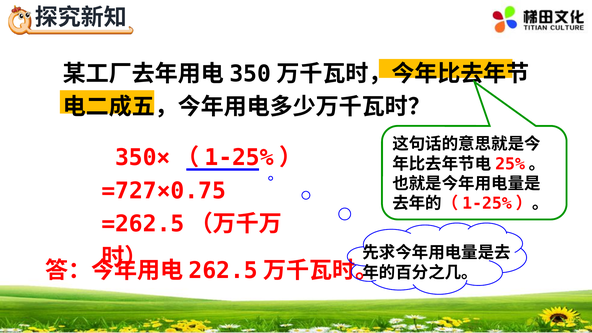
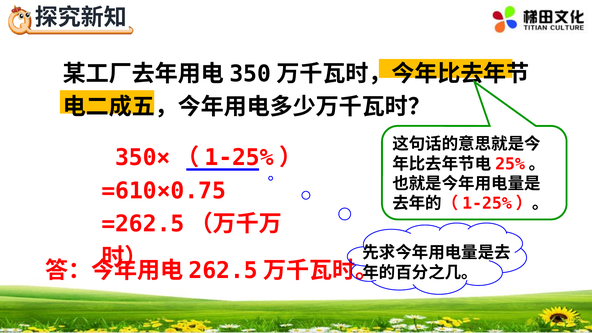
=727×0.75: =727×0.75 -> =610×0.75 (164, 191)
